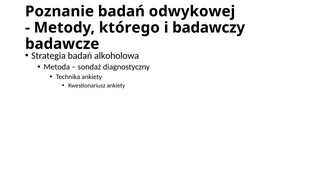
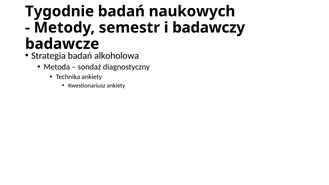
Poznanie: Poznanie -> Tygodnie (60, 11)
odwykowej: odwykowej -> naukowych (192, 11)
którego: którego -> semestr (129, 28)
